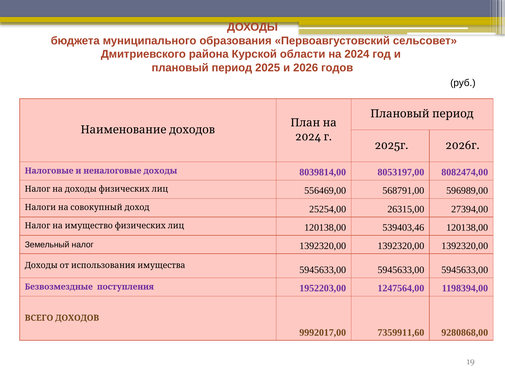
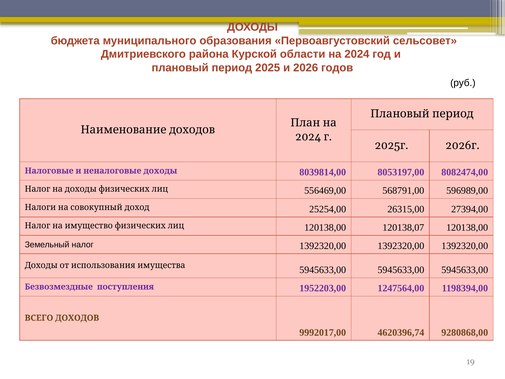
539403,46: 539403,46 -> 120138,07 (403, 227)
7359911,60: 7359911,60 -> 4620396,74 (401, 332)
